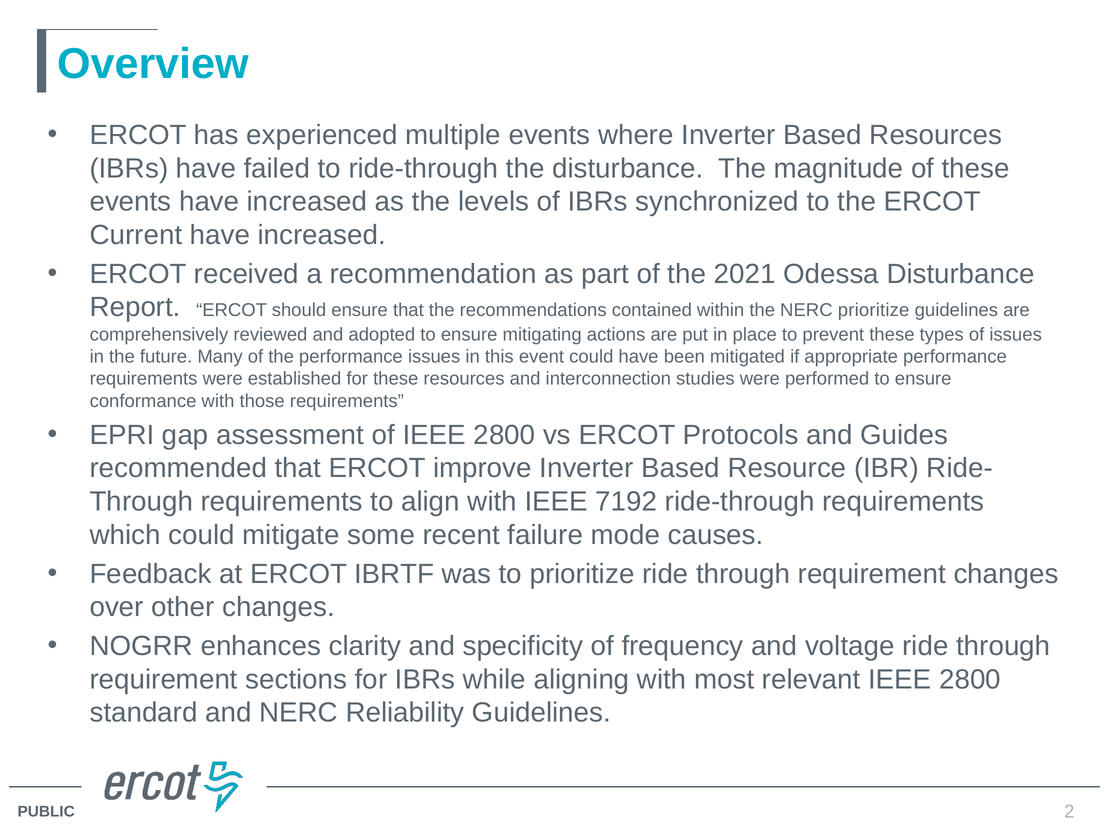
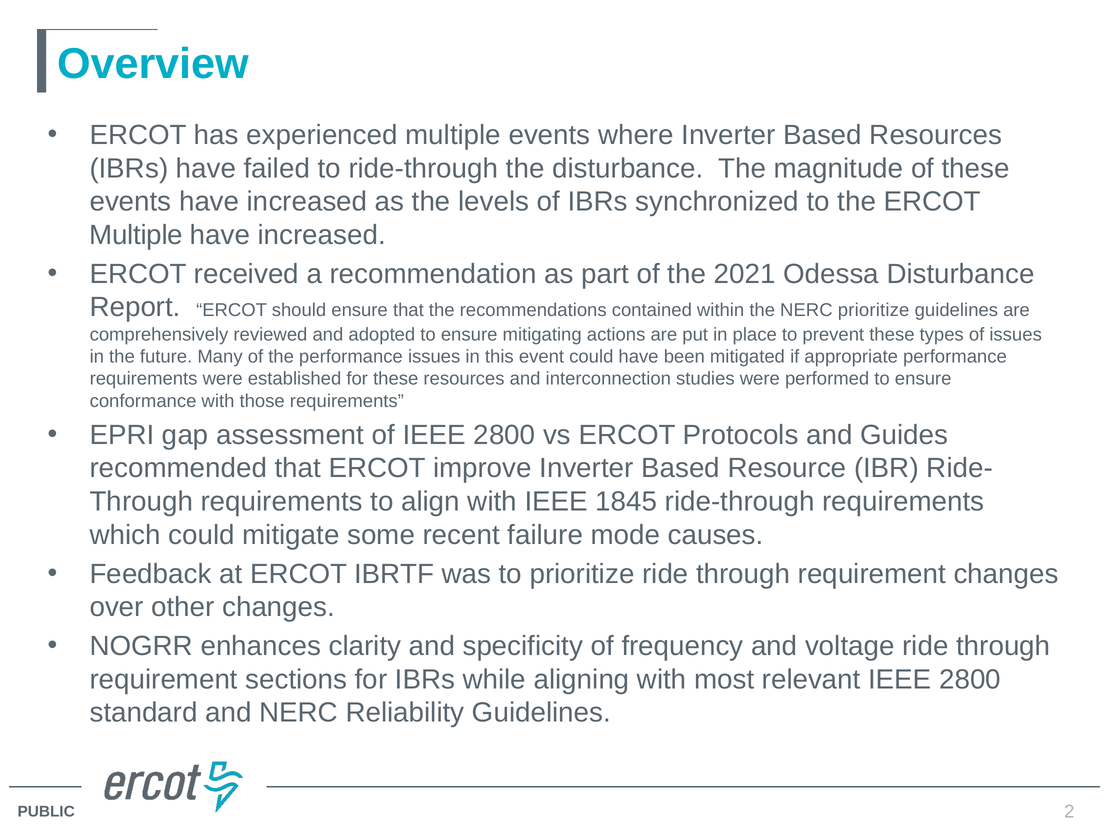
Current: Current -> Multiple (136, 235)
7192: 7192 -> 1845 (626, 502)
